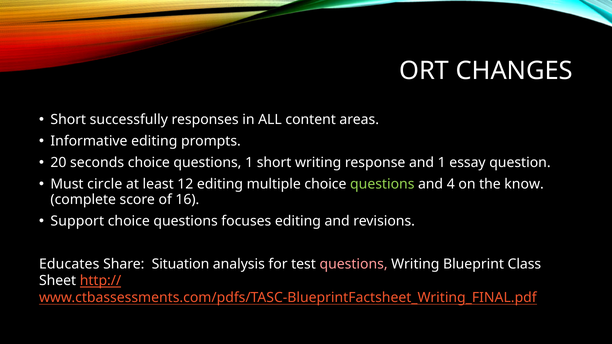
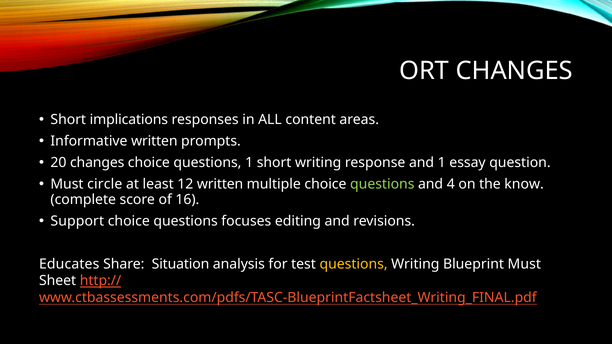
successfully: successfully -> implications (129, 120)
Informative editing: editing -> written (154, 141)
20 seconds: seconds -> changes (97, 163)
12 editing: editing -> written (220, 184)
questions colour: pink -> yellow (354, 264)
Blueprint Class: Class -> Must (524, 264)
